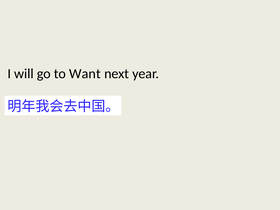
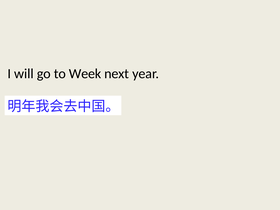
Want: Want -> Week (85, 74)
